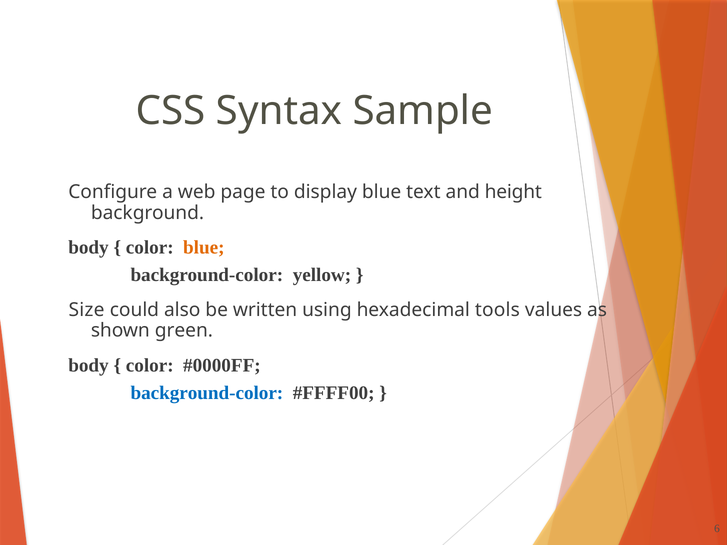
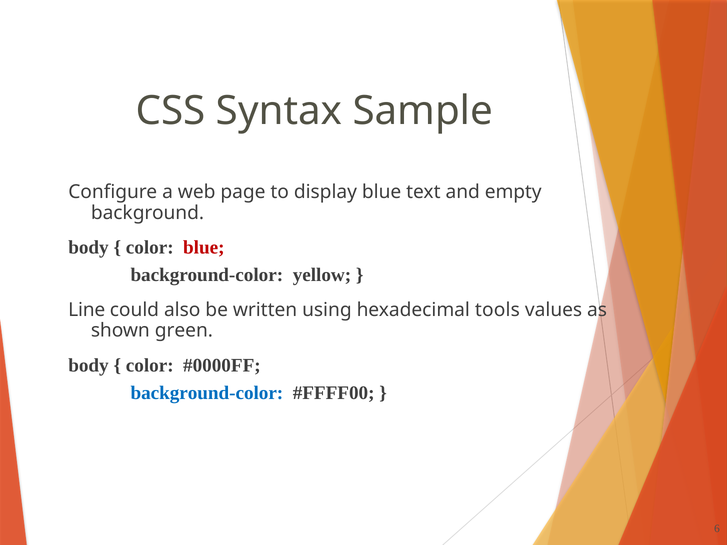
height: height -> empty (513, 192)
blue colour: orange -> red (204, 248)
Size: Size -> Line (87, 310)
